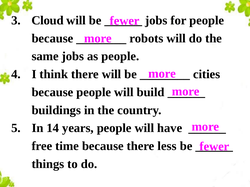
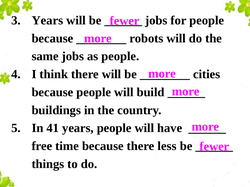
Cloud: Cloud -> Years (47, 20)
14: 14 -> 41 (53, 128)
